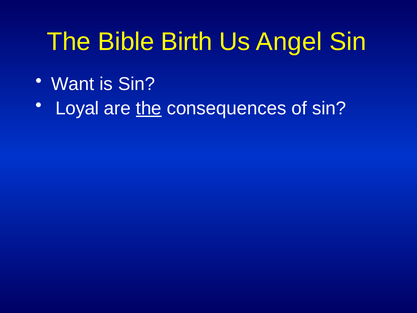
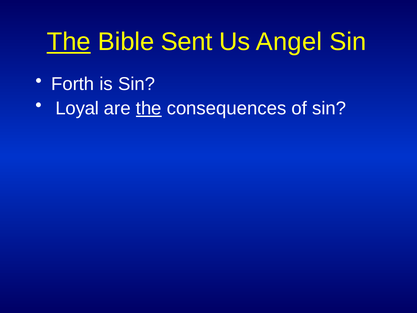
The underline: none -> present (69, 42)
Birth: Birth -> Sent (187, 42)
Want: Want -> Forth (73, 84)
